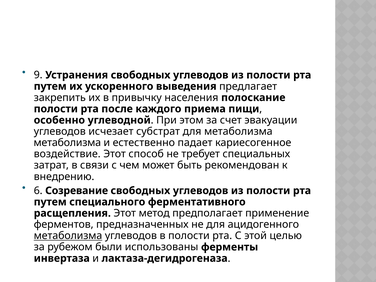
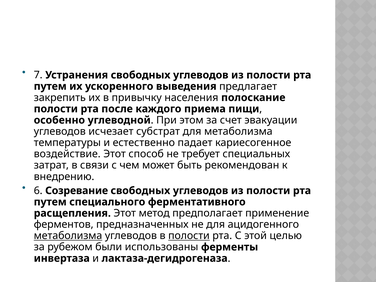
9: 9 -> 7 (38, 75)
метаболизма: метаболизма -> температуры (67, 143)
полости underline: none -> present (189, 236)
